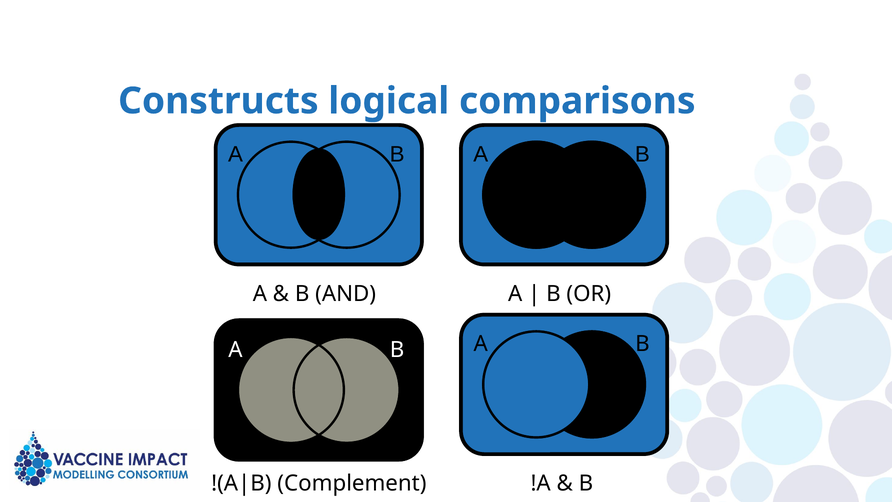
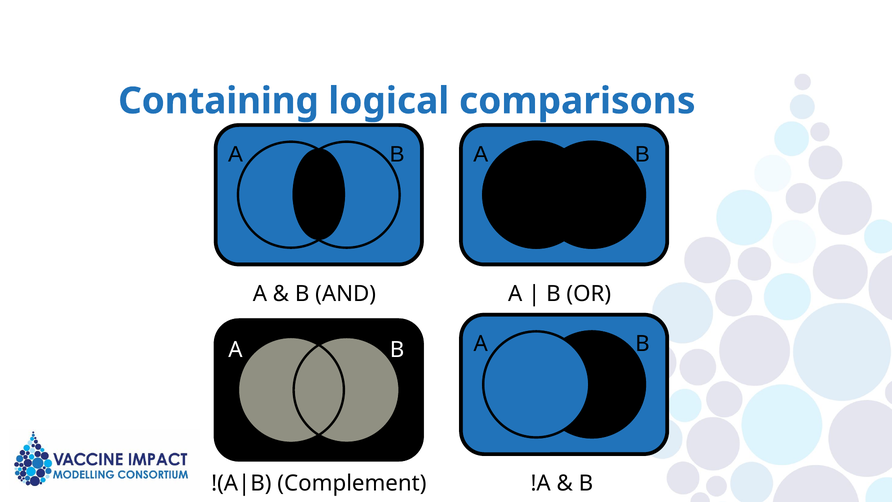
Constructs: Constructs -> Containing (218, 101)
